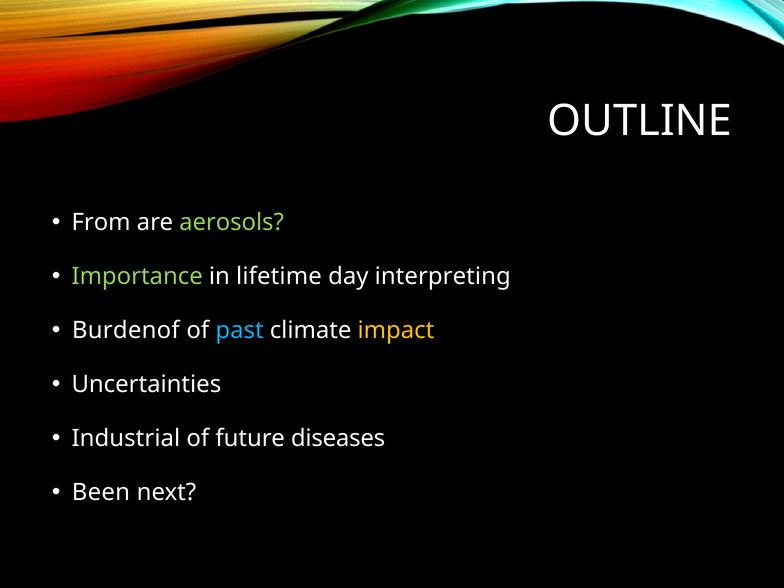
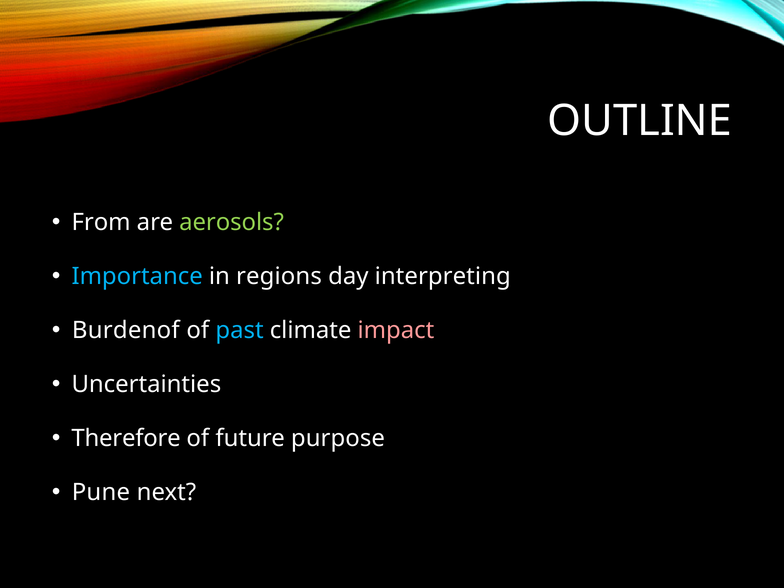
Importance colour: light green -> light blue (137, 276)
lifetime: lifetime -> regions (279, 276)
impact colour: yellow -> pink (396, 330)
Industrial: Industrial -> Therefore (126, 438)
diseases: diseases -> purpose (338, 438)
Been: Been -> Pune (101, 492)
